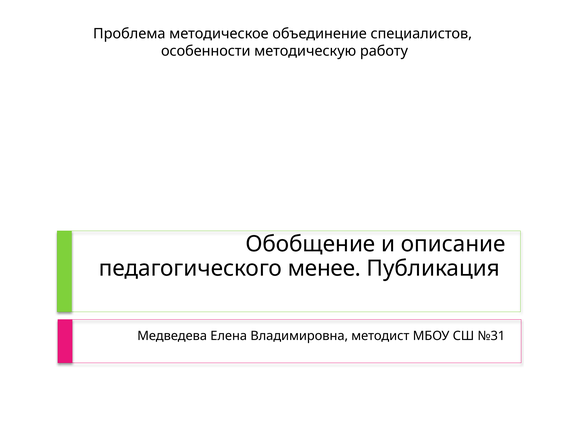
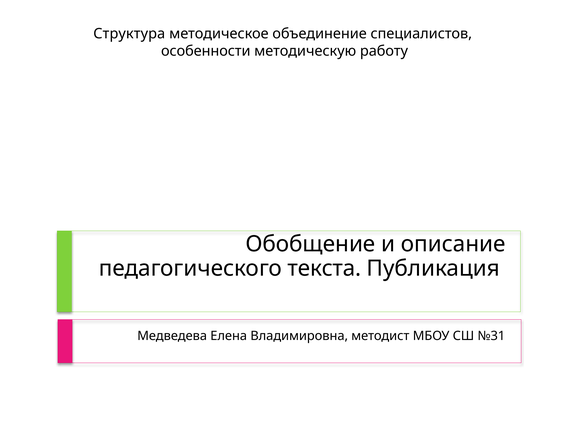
Проблема: Проблема -> Структура (129, 34)
менее: менее -> текста (324, 269)
